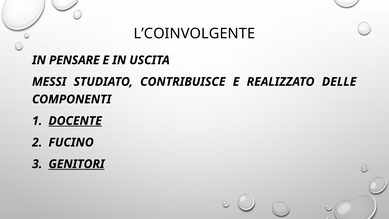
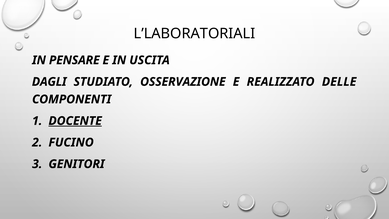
L’COINVOLGENTE: L’COINVOLGENTE -> L’LABORATORIALI (194, 34)
MESSI: MESSI -> DAGLI (49, 82)
CONTRIBUISCE: CONTRIBUISCE -> OSSERVAZIONE (183, 82)
GENITORI underline: present -> none (77, 164)
